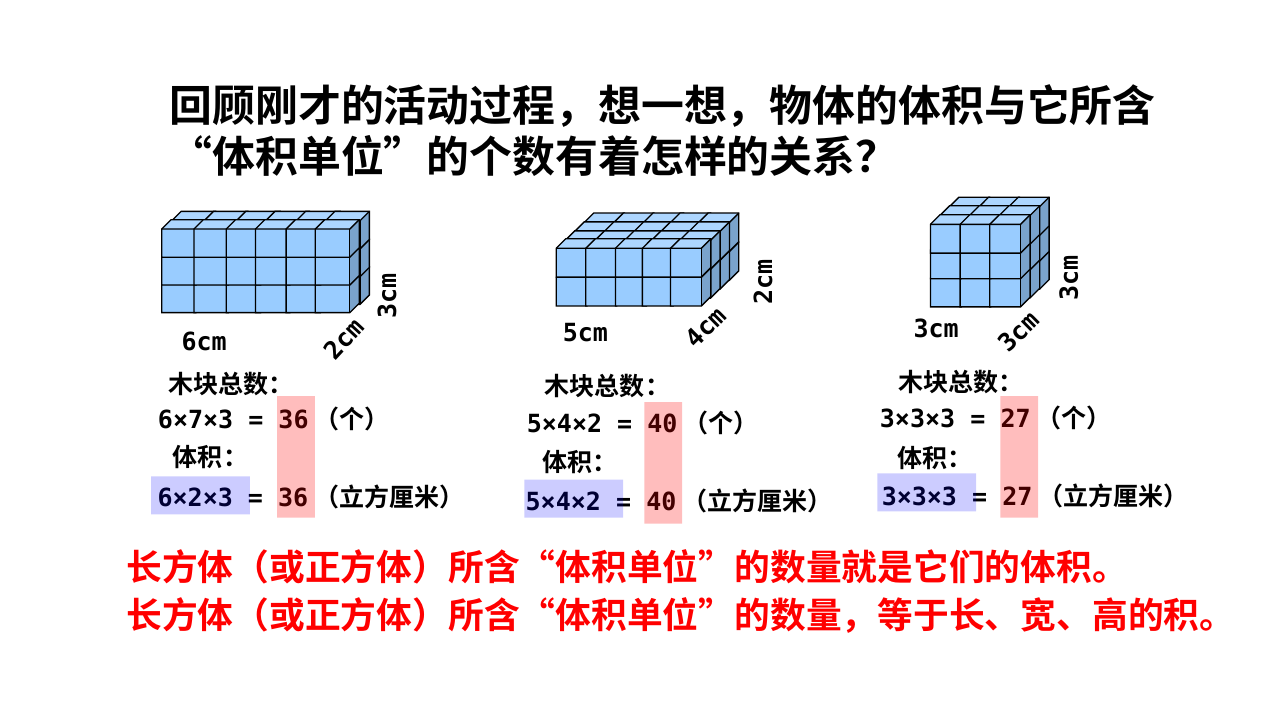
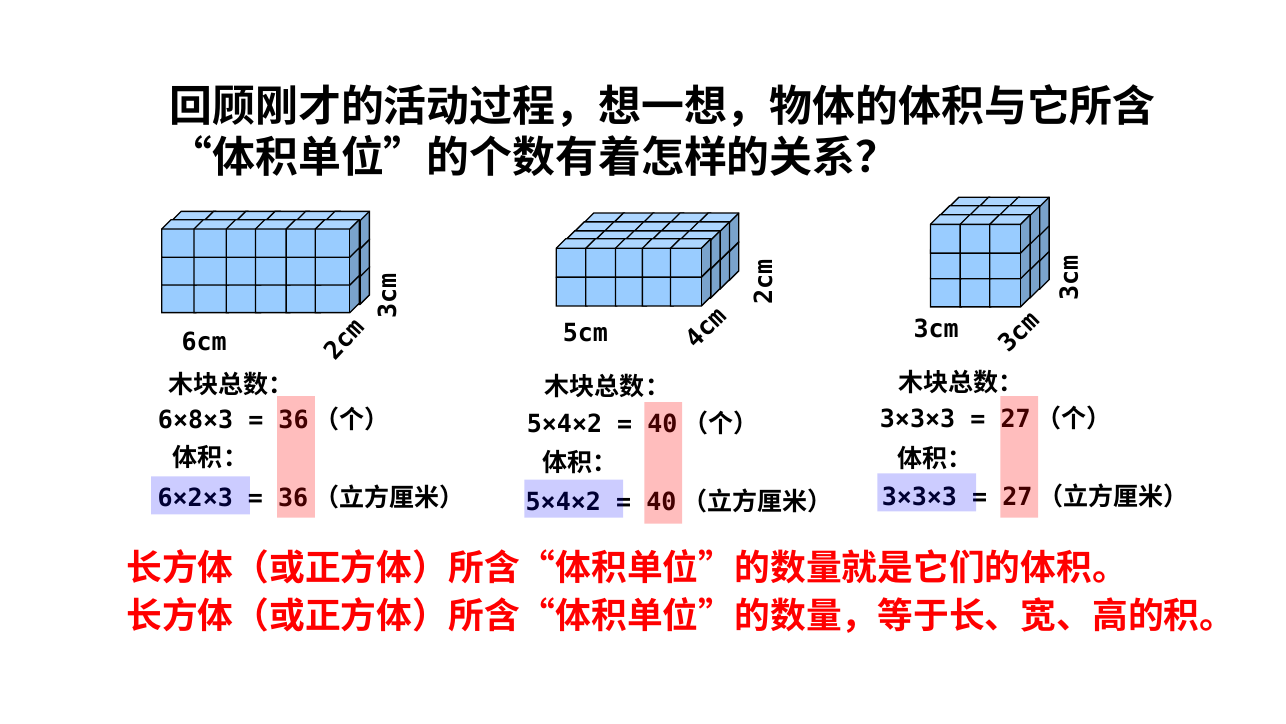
6×7×3: 6×7×3 -> 6×8×3 (196, 420)
